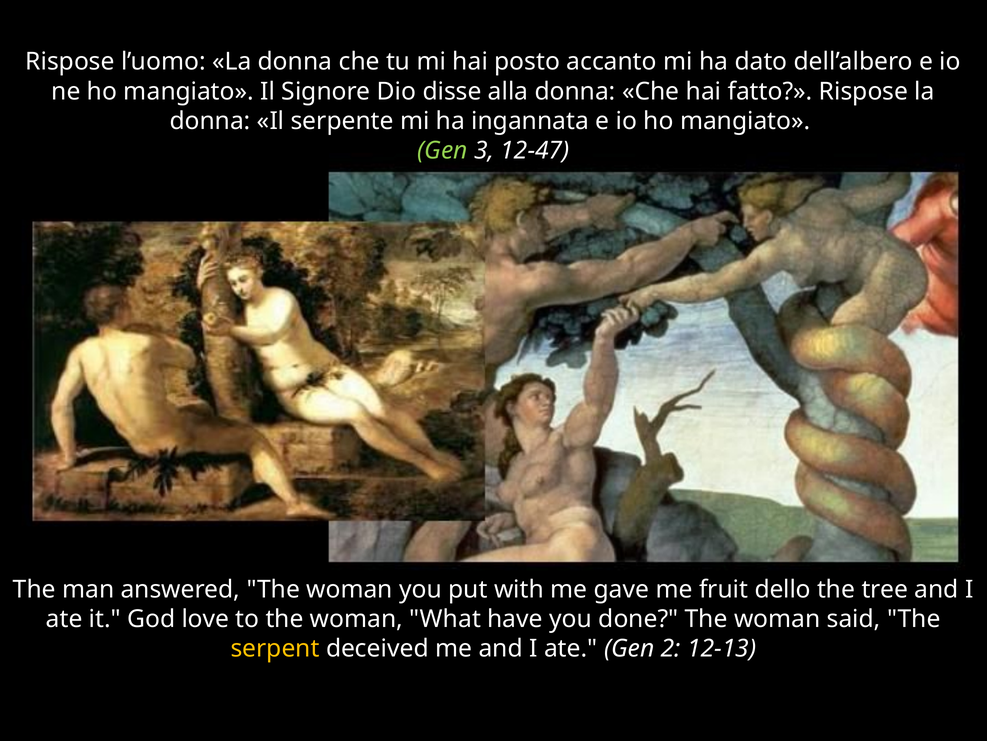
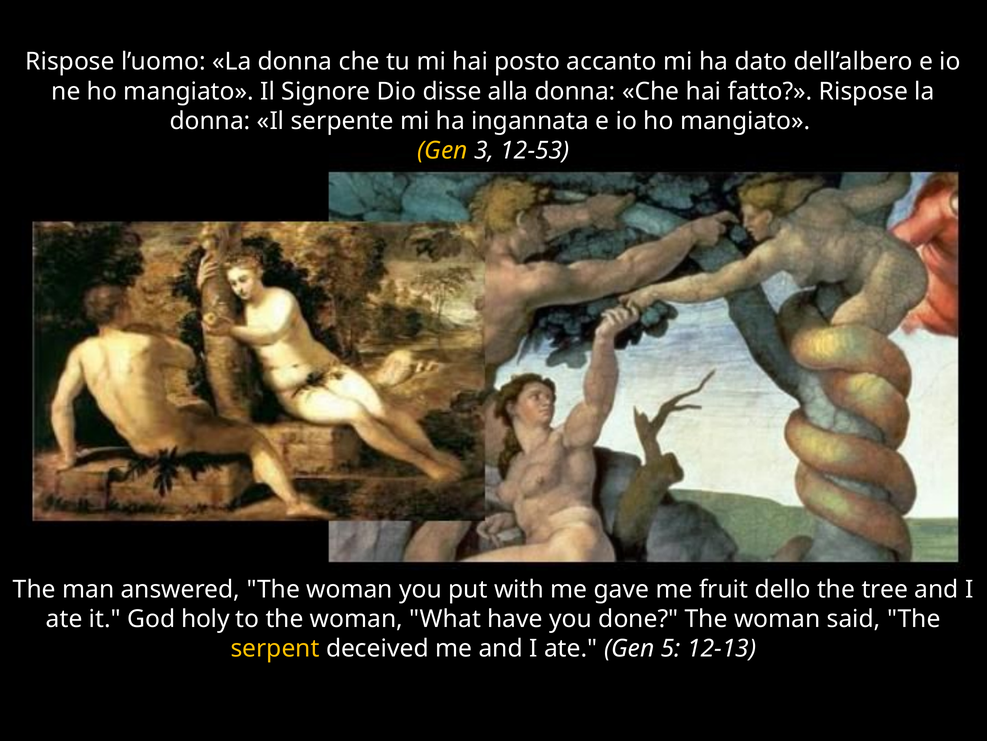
Gen colour: light green -> yellow (443, 151)
12-47: 12-47 -> 12-53 (535, 151)
love: love -> holy (205, 618)
2: 2 -> 5 (671, 648)
